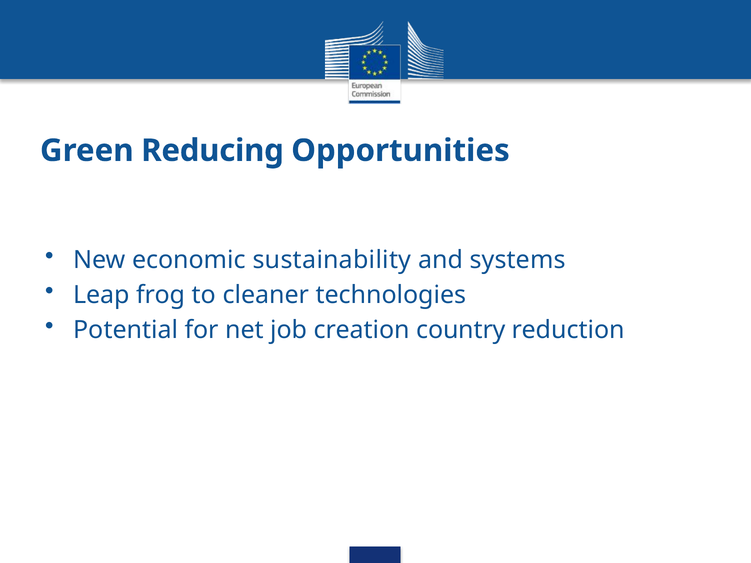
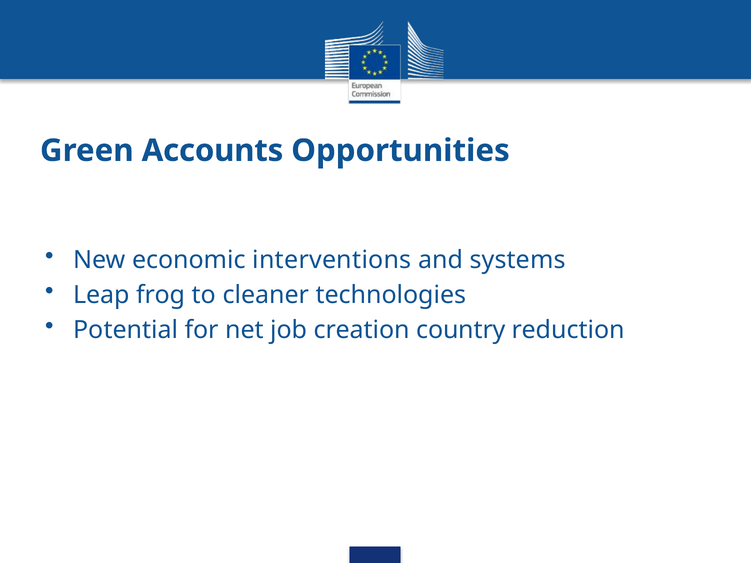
Reducing: Reducing -> Accounts (212, 151)
sustainability: sustainability -> interventions (332, 260)
